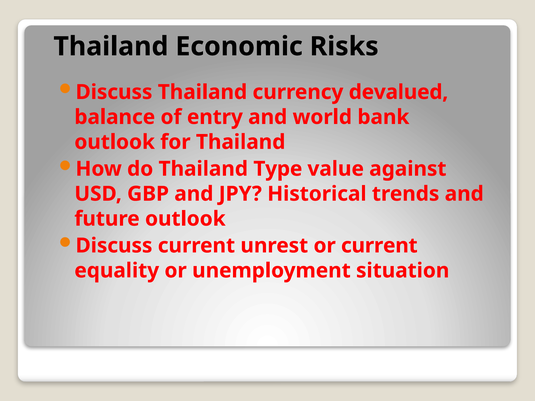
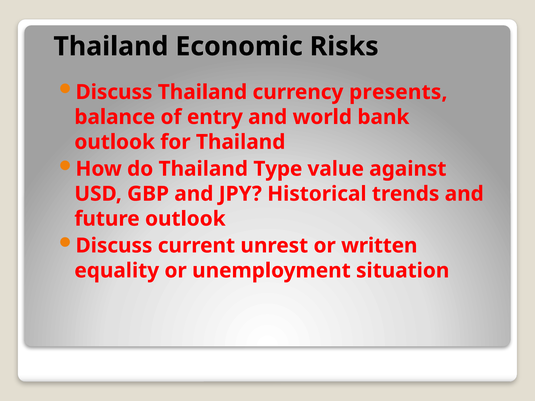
devalued: devalued -> presents (398, 92)
or current: current -> written (379, 246)
